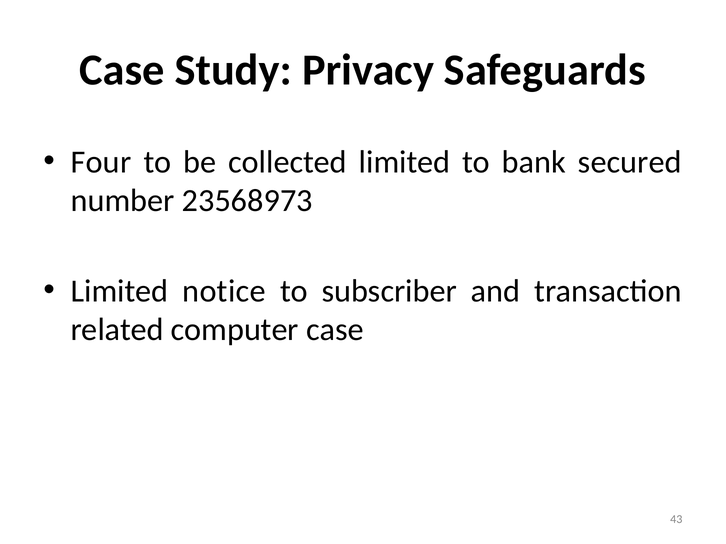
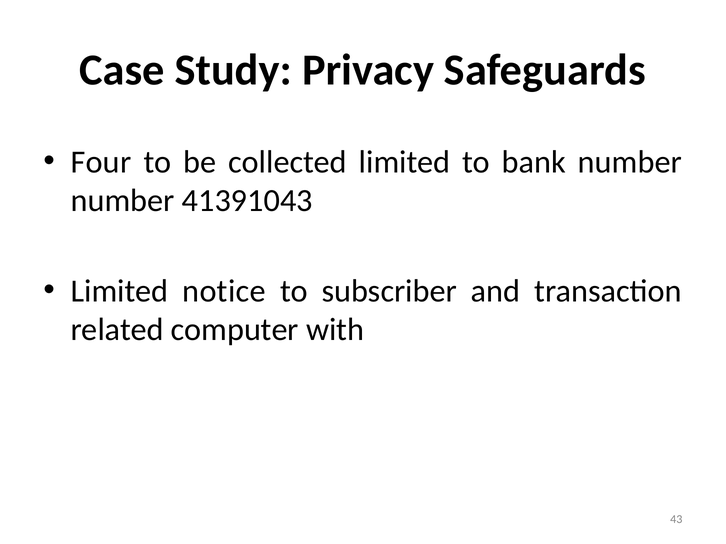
bank secured: secured -> number (630, 162)
23568973: 23568973 -> 41391043 (247, 201)
computer case: case -> with (335, 330)
